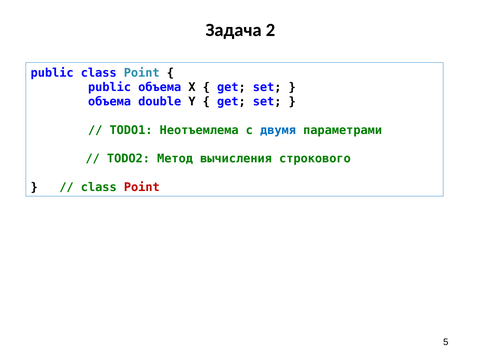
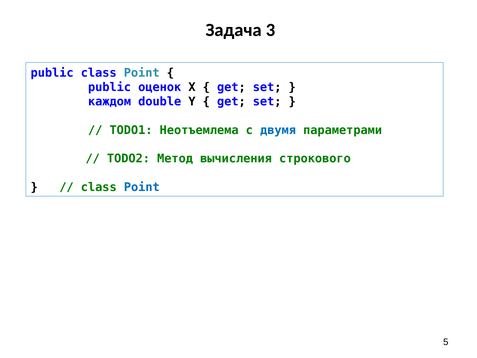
2: 2 -> 3 (271, 30)
public объема: объема -> оценок (160, 87)
объема: объема -> каждом (110, 101)
Point colour: red -> blue (142, 187)
